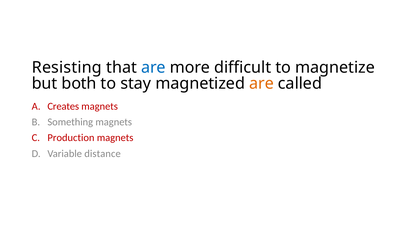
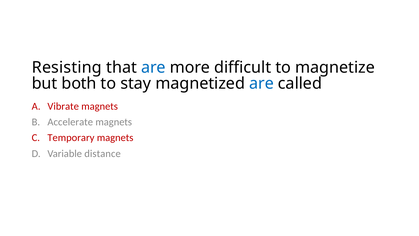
are colour: orange -> blue (261, 83)
Creates: Creates -> Vibrate (63, 106)
Something: Something -> Accelerate (70, 122)
Production: Production -> Temporary (71, 138)
